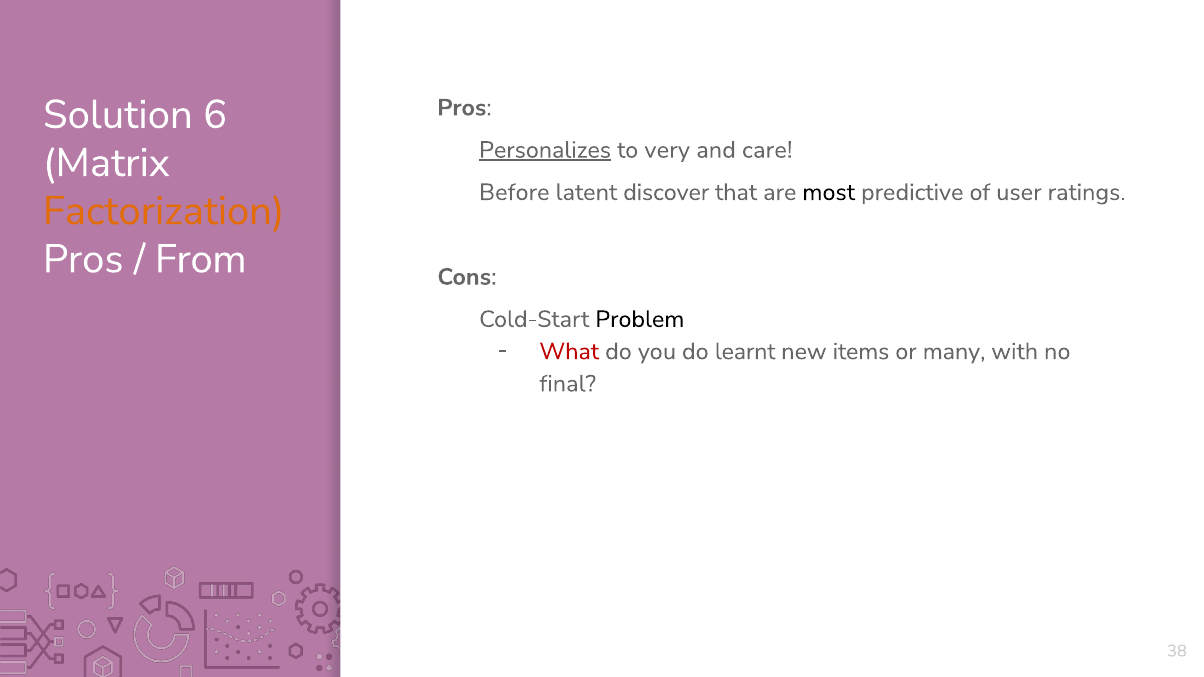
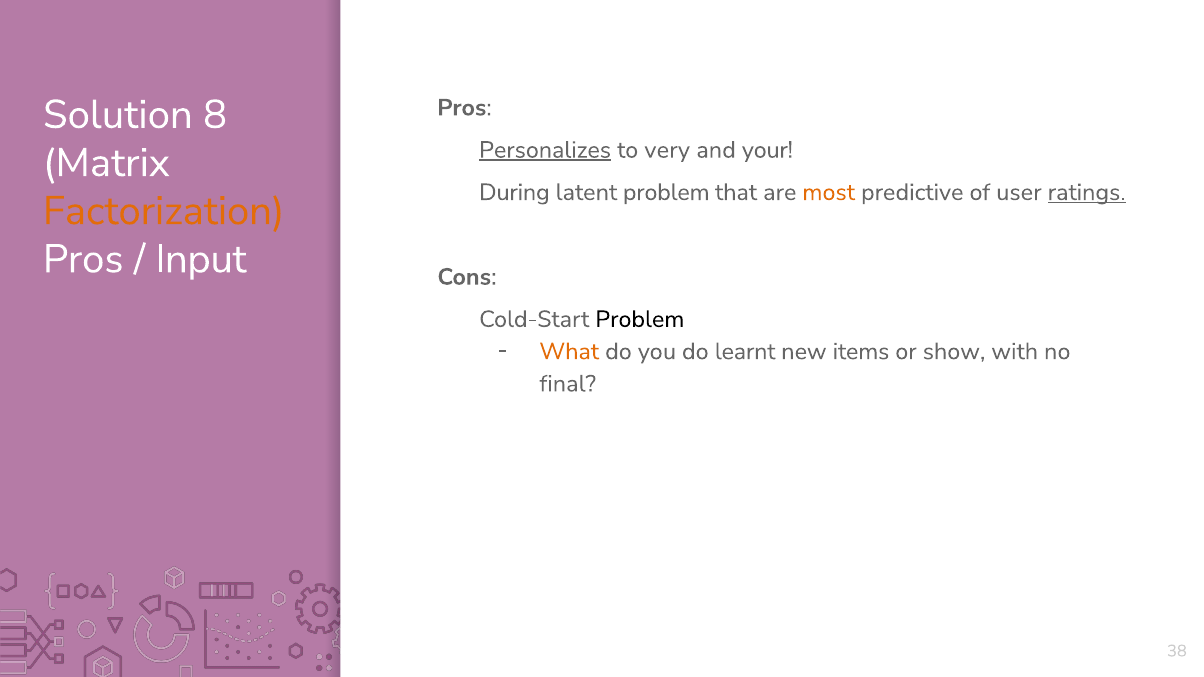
6: 6 -> 8 (215, 115)
care: care -> your (767, 150)
Before: Before -> During (514, 192)
latent discover: discover -> problem (666, 192)
most colour: black -> orange (829, 192)
ratings underline: none -> present (1087, 192)
From: From -> Input (201, 259)
What colour: red -> orange (569, 352)
many: many -> show (954, 352)
